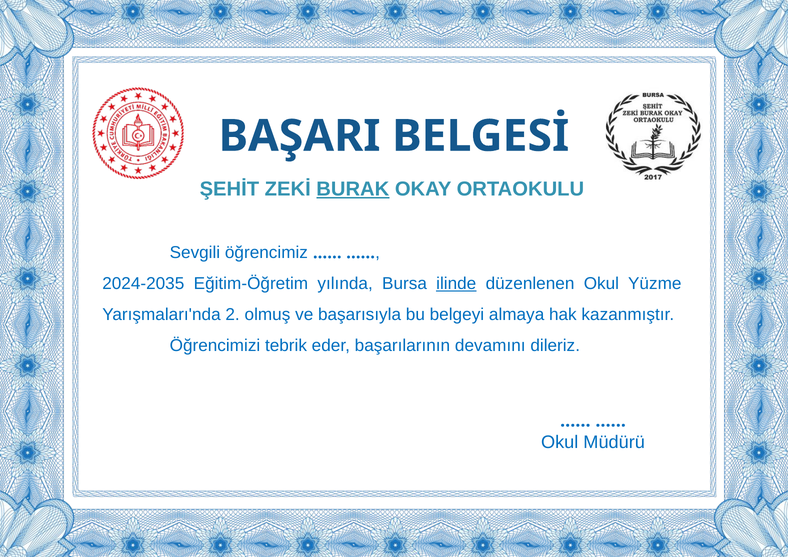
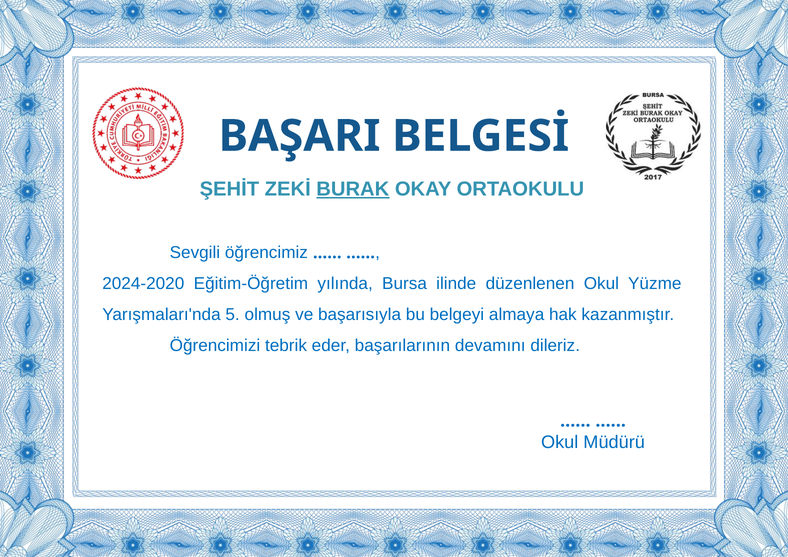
2024-2035: 2024-2035 -> 2024-2020 (143, 283)
ilinde underline: present -> none (456, 283)
2: 2 -> 5 (233, 314)
